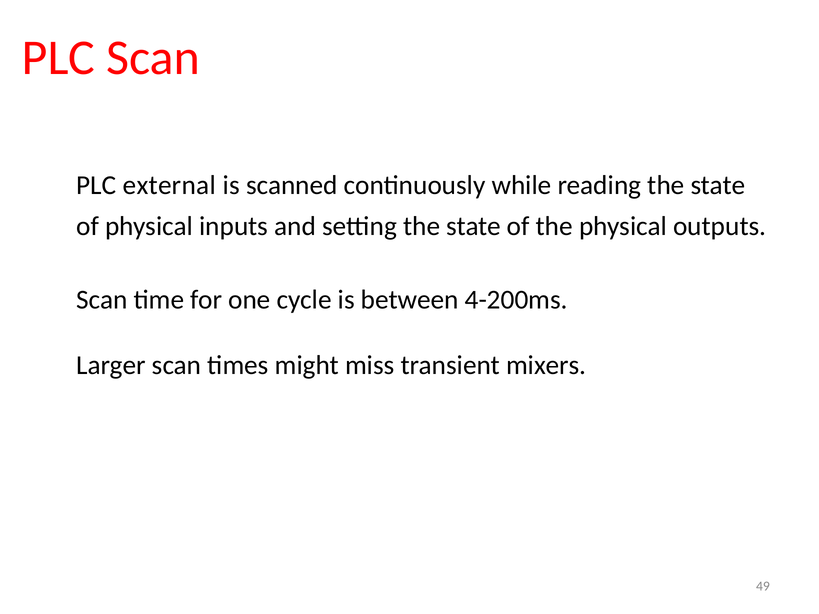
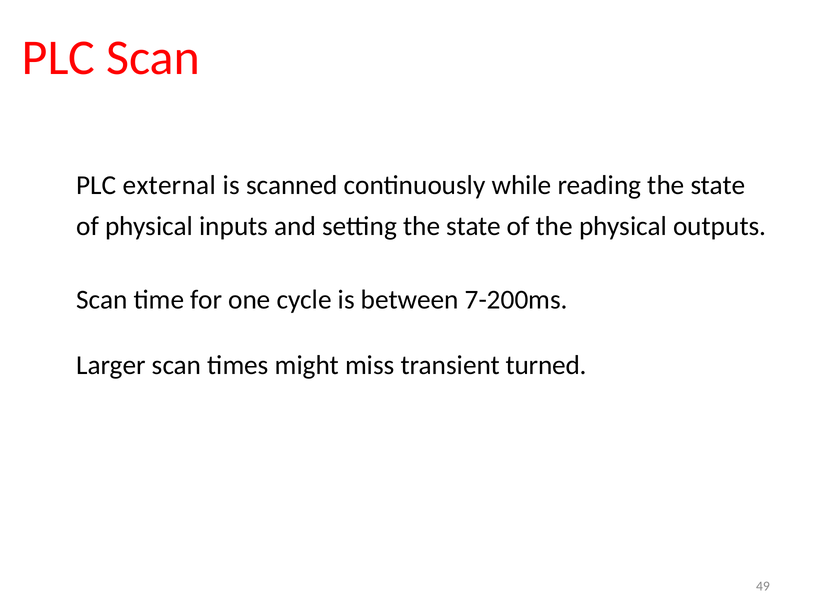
4-200ms: 4-200ms -> 7-200ms (516, 300)
mixers: mixers -> turned (546, 365)
